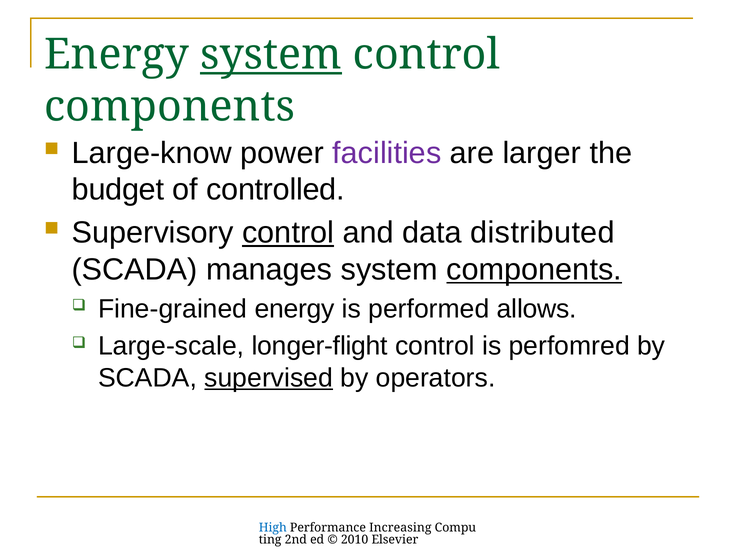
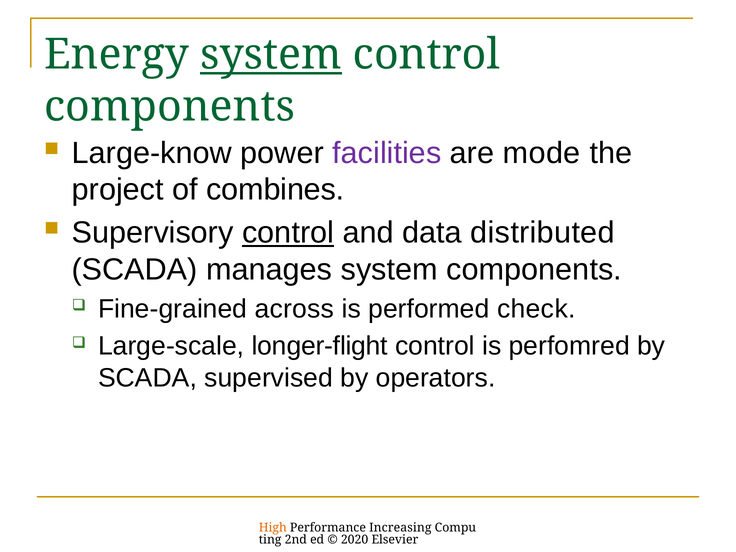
larger: larger -> mode (542, 153)
budget: budget -> project (118, 190)
controlled: controlled -> combines (275, 190)
components underline: present -> none (534, 270)
Fine-grained energy: energy -> across (294, 309)
allows: allows -> check (536, 309)
supervised underline: present -> none (269, 378)
High colour: blue -> orange (273, 528)
2010: 2010 -> 2020 (355, 540)
